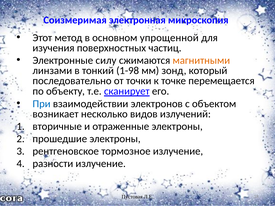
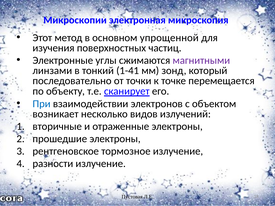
Соизмеримая: Соизмеримая -> Микроскопии (75, 20)
силу: силу -> углы (106, 60)
магнитными colour: orange -> purple (201, 60)
1-98: 1-98 -> 1-41 (128, 71)
